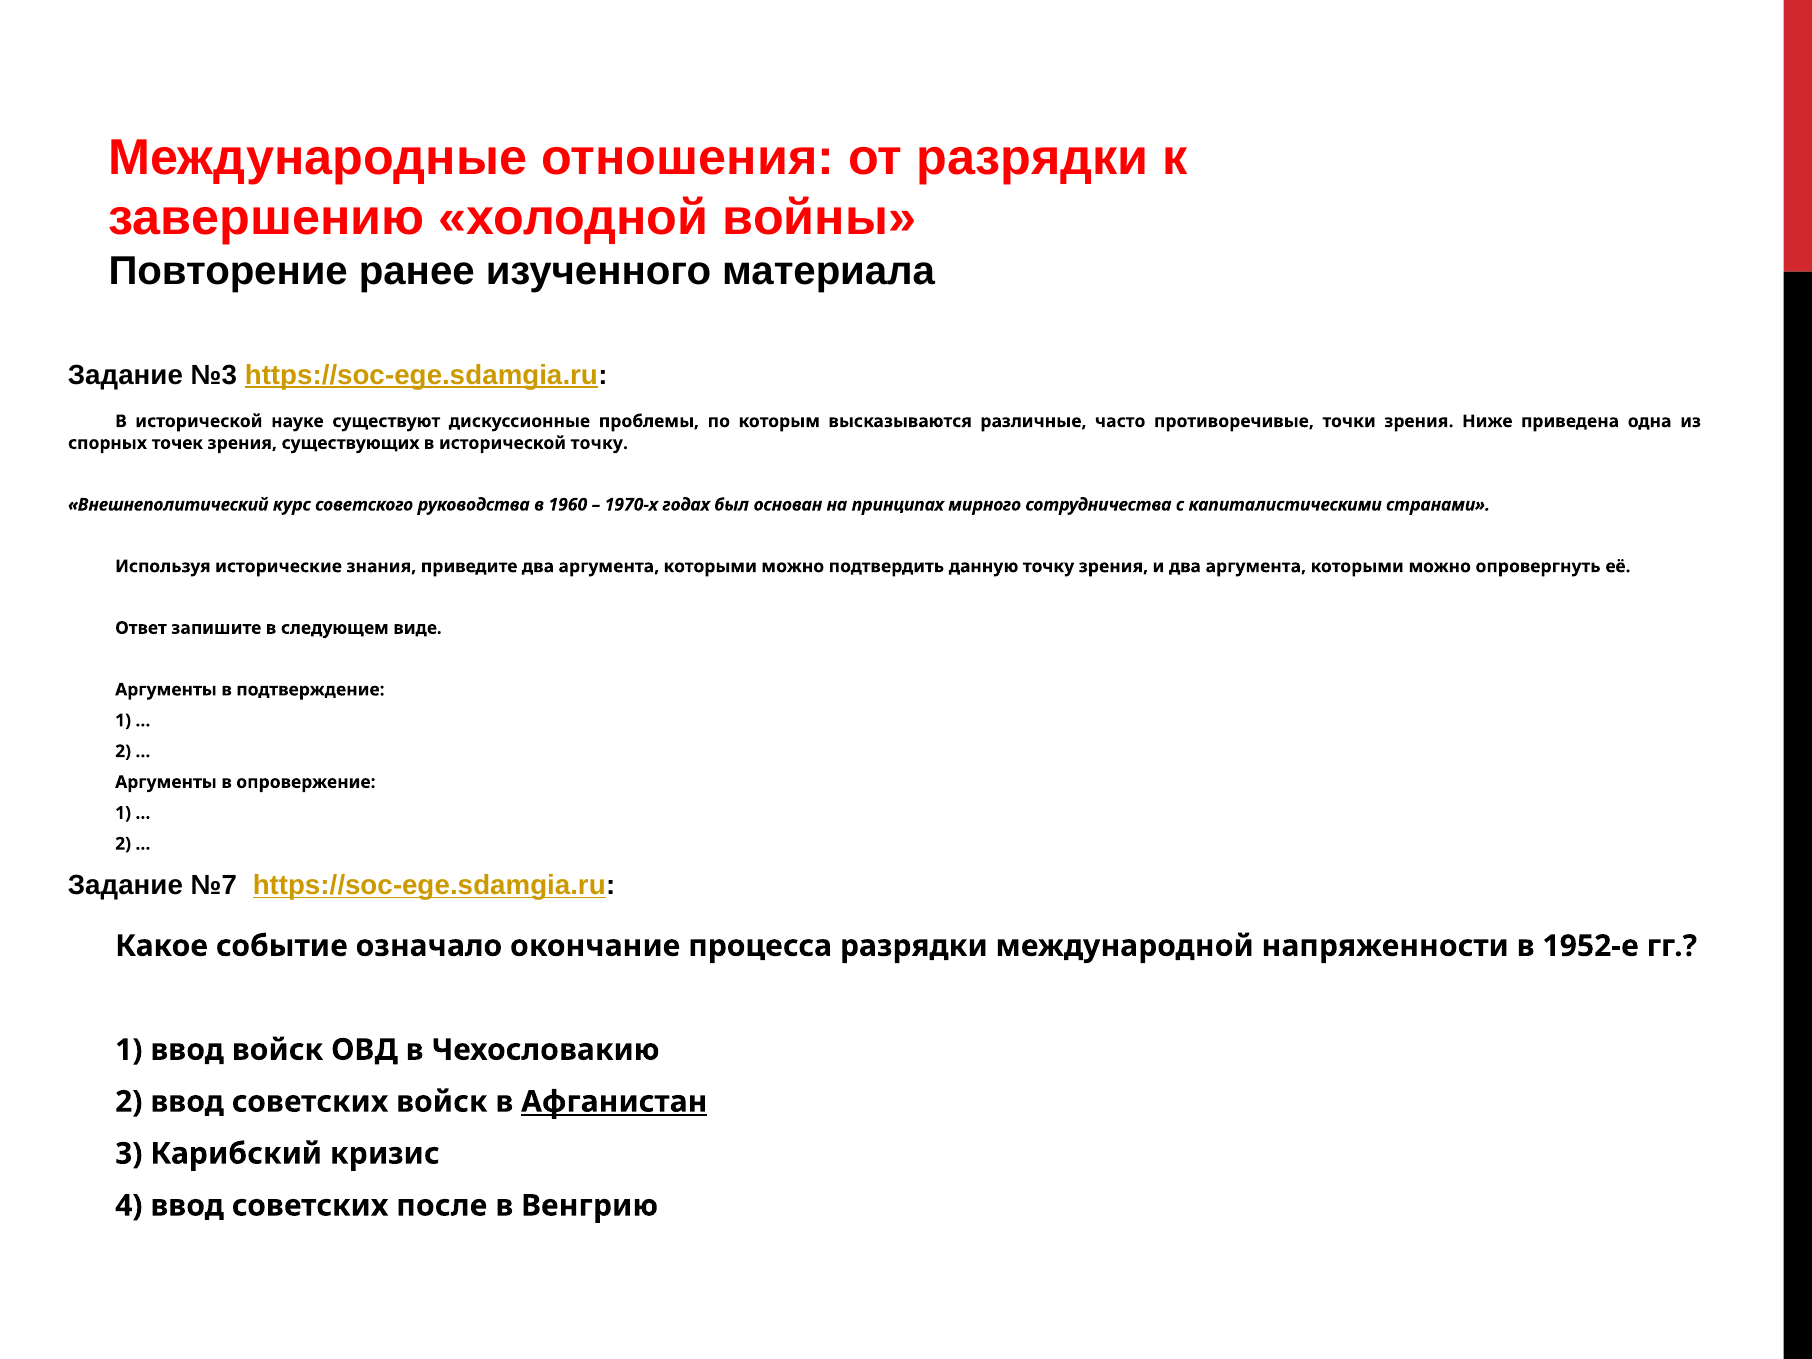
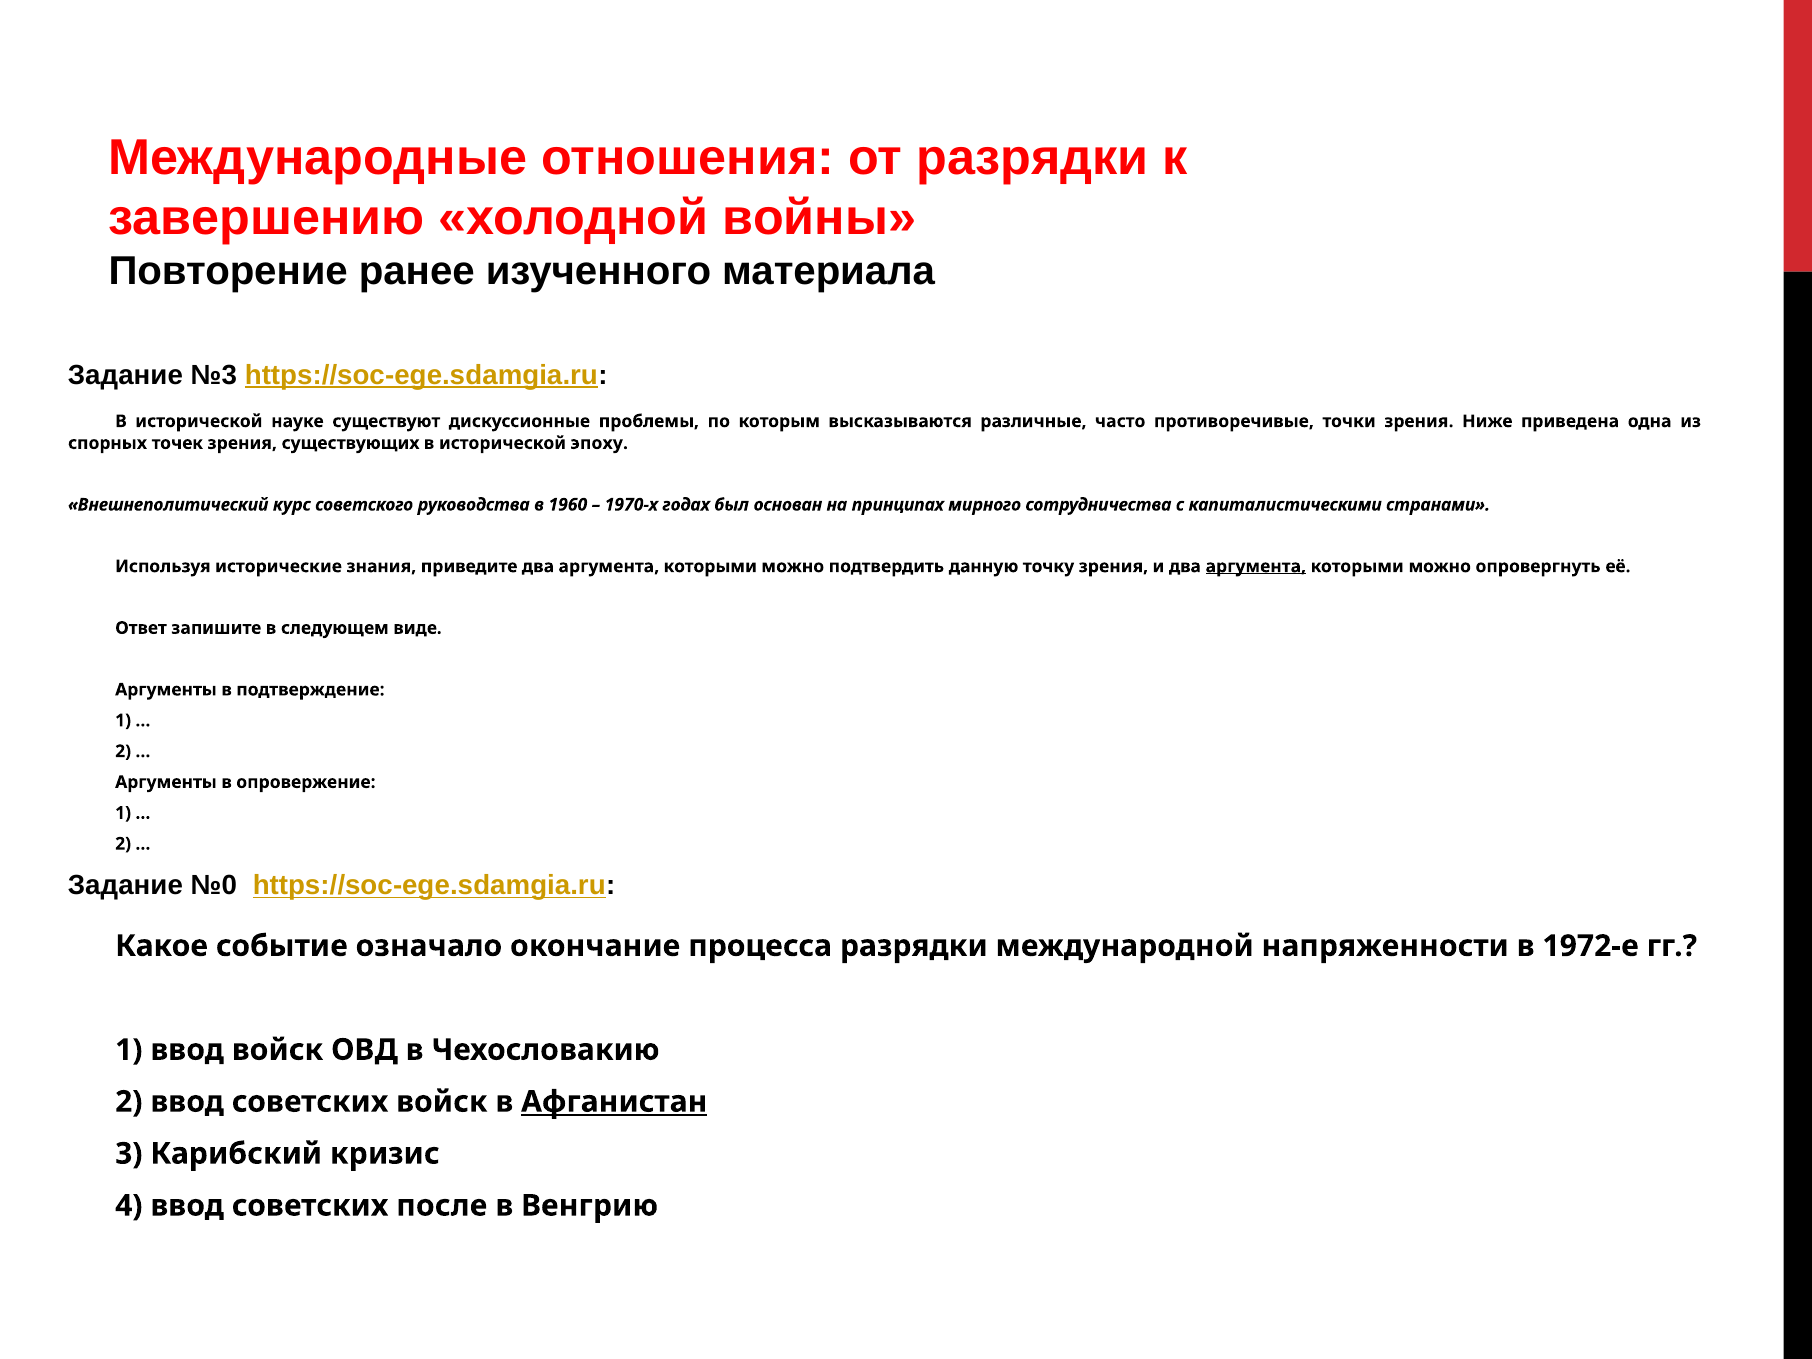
исторической точку: точку -> эпоху (599, 443)
аргумента underline: none -> present (1256, 566)
№7: №7 -> №0 (214, 885)
1952-е: 1952-е -> 1972-е (1591, 946)
